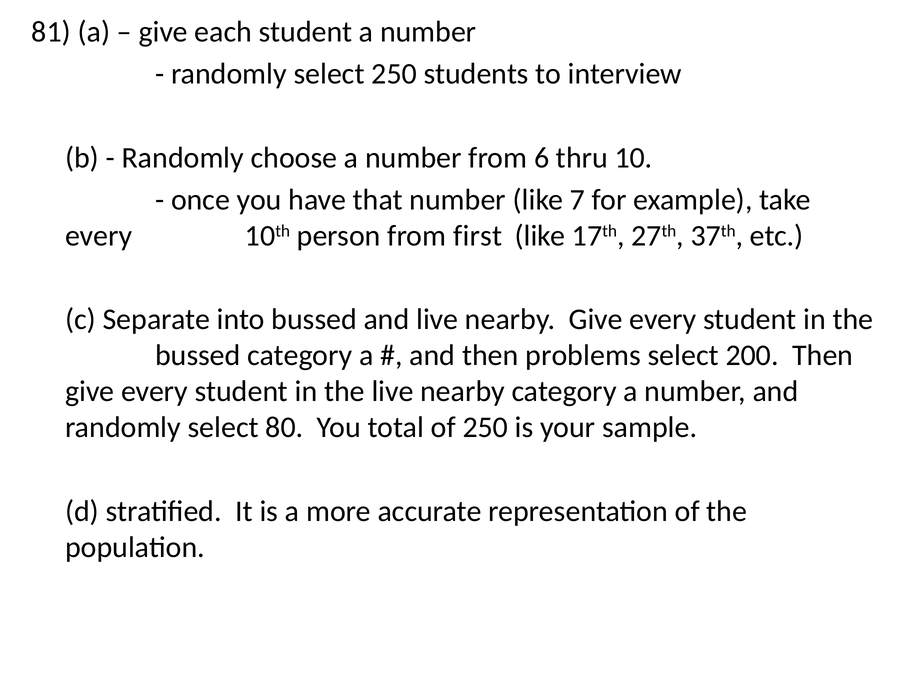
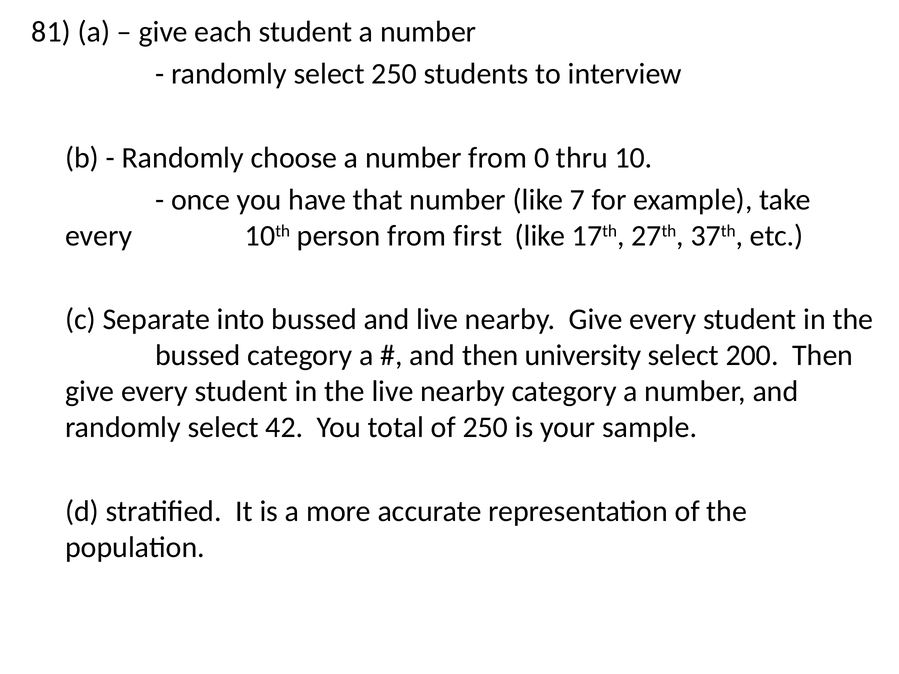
6: 6 -> 0 (542, 158)
problems: problems -> university (583, 356)
80: 80 -> 42 (284, 428)
